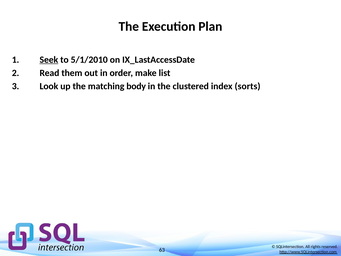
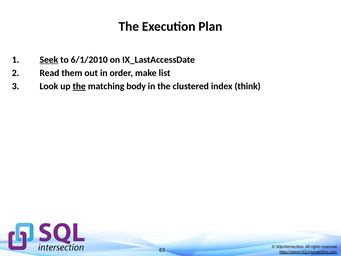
5/1/2010: 5/1/2010 -> 6/1/2010 (89, 60)
the underline: none -> present (79, 86)
sorts: sorts -> think (248, 86)
